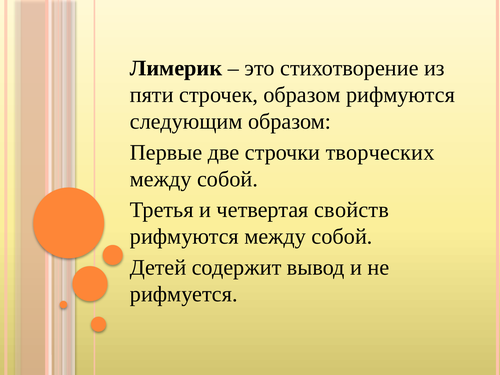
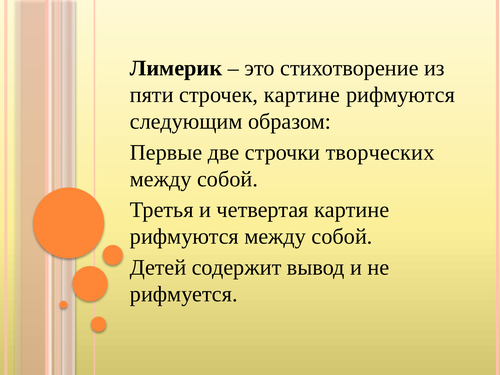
строчек образом: образом -> картине (302, 95)
четвертая свойств: свойств -> картине (352, 210)
